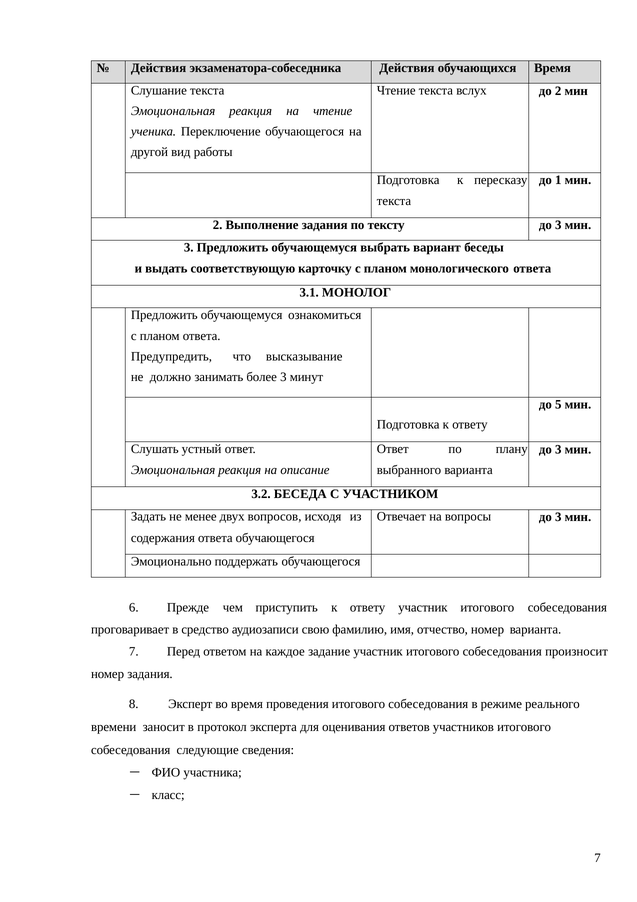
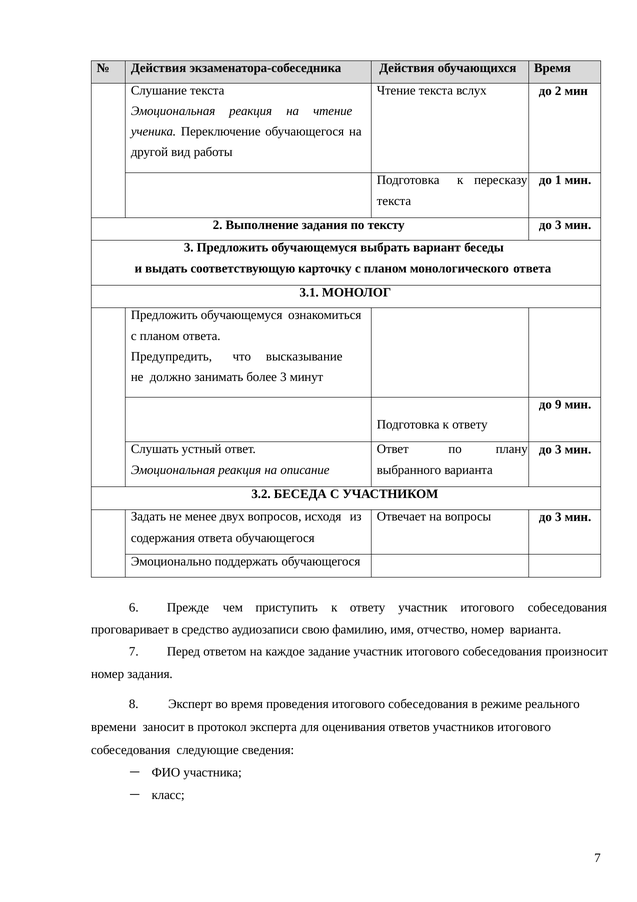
5: 5 -> 9 (558, 404)
